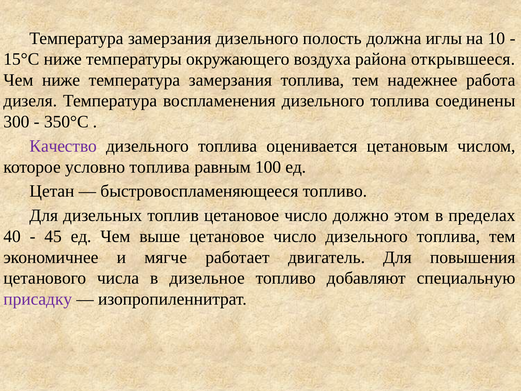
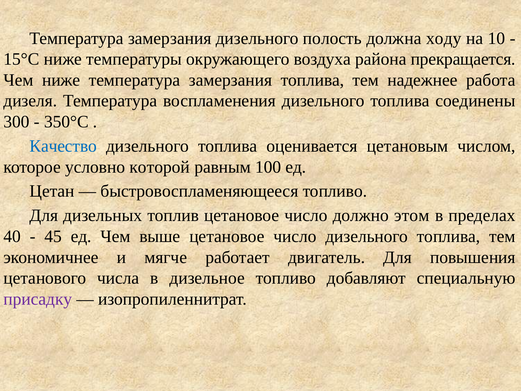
иглы: иглы -> ходу (444, 38)
открывшееся: открывшееся -> прекращается (463, 59)
Качество colour: purple -> blue (63, 146)
условно топлива: топлива -> которой (160, 167)
